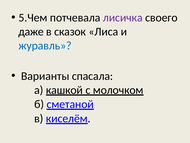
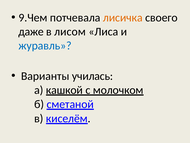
5.Чем: 5.Чем -> 9.Чем (33, 18)
лисичка colour: purple -> orange (123, 18)
сказок: сказок -> лисом (70, 32)
спасала: спасала -> училась (93, 76)
